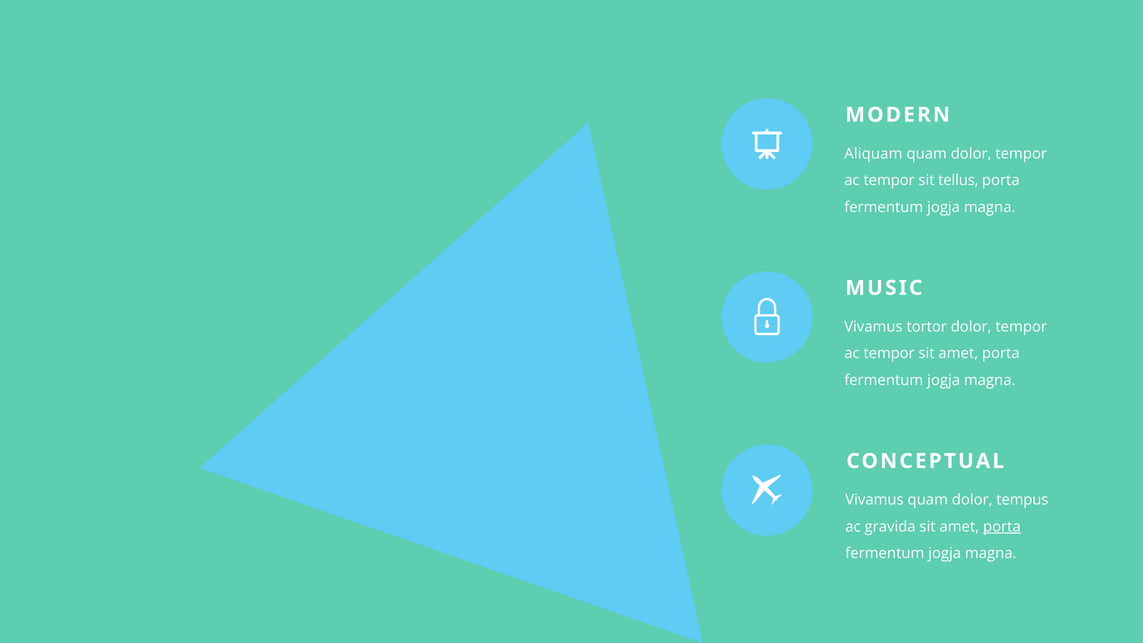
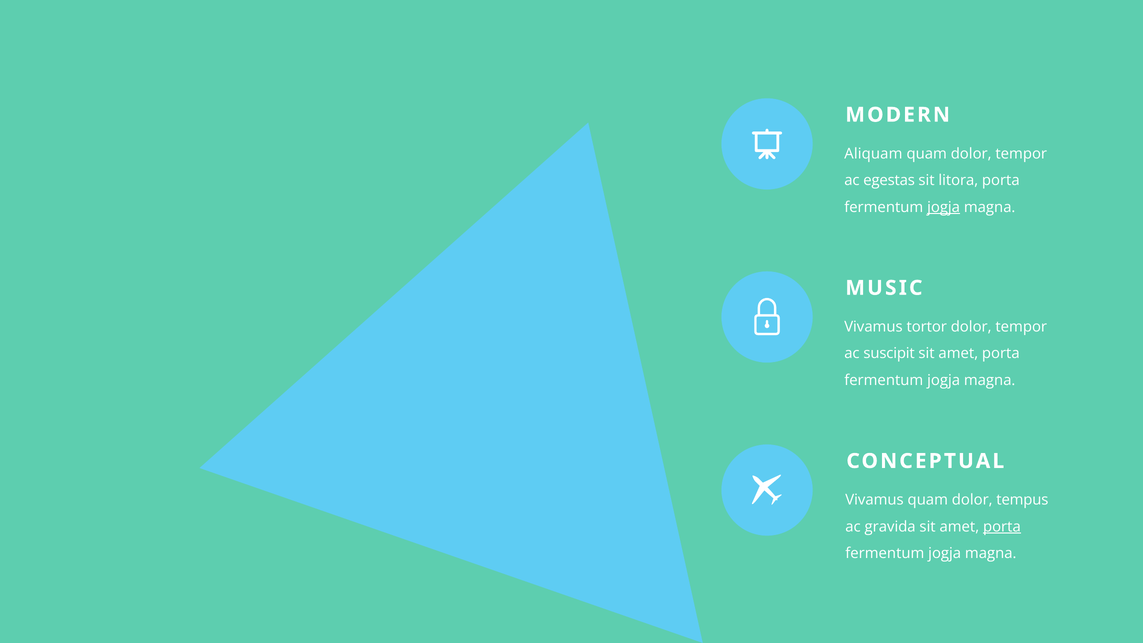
tempor: tempor -> egestas (889, 180)
tellus: tellus -> litora (958, 180)
jogja underline: none -> present (944, 207)
tempor: tempor -> suscipit (889, 354)
